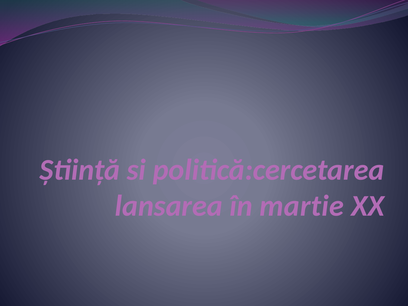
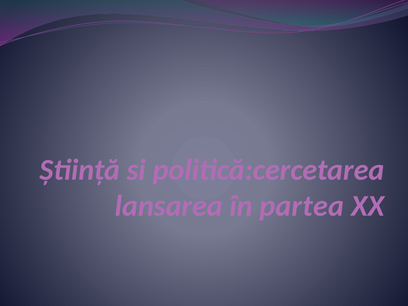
martie: martie -> partea (302, 206)
